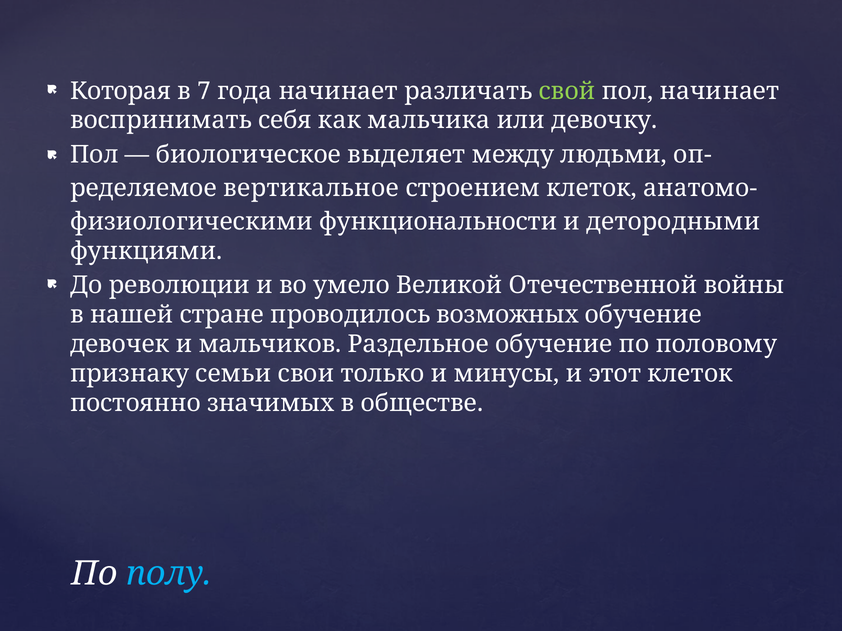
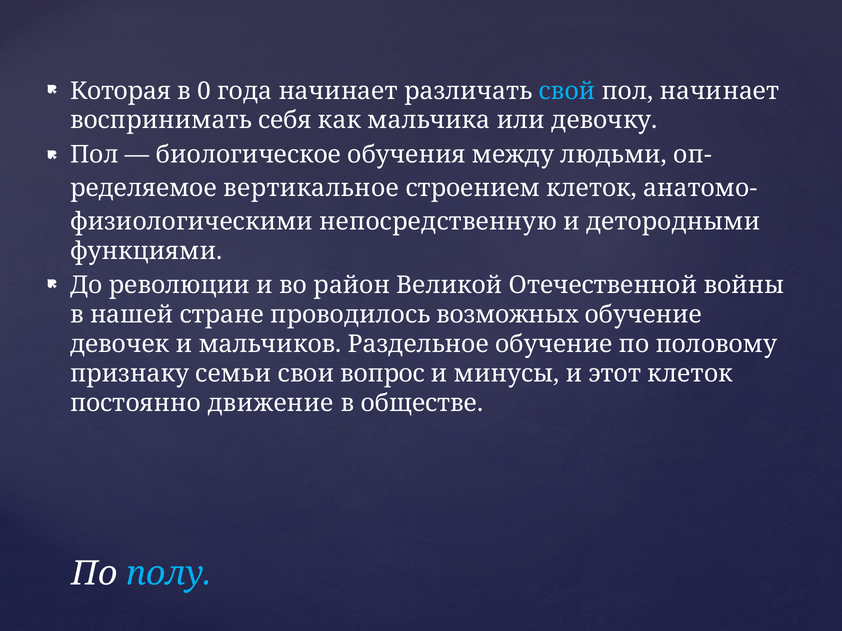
7: 7 -> 0 (204, 91)
свой colour: light green -> light blue (567, 91)
выделяет: выделяет -> обучения (407, 155)
функциональности: функциональности -> непосредственную (438, 222)
умело: умело -> район (352, 286)
только: только -> вопрос (383, 374)
значимых: значимых -> движение (271, 403)
